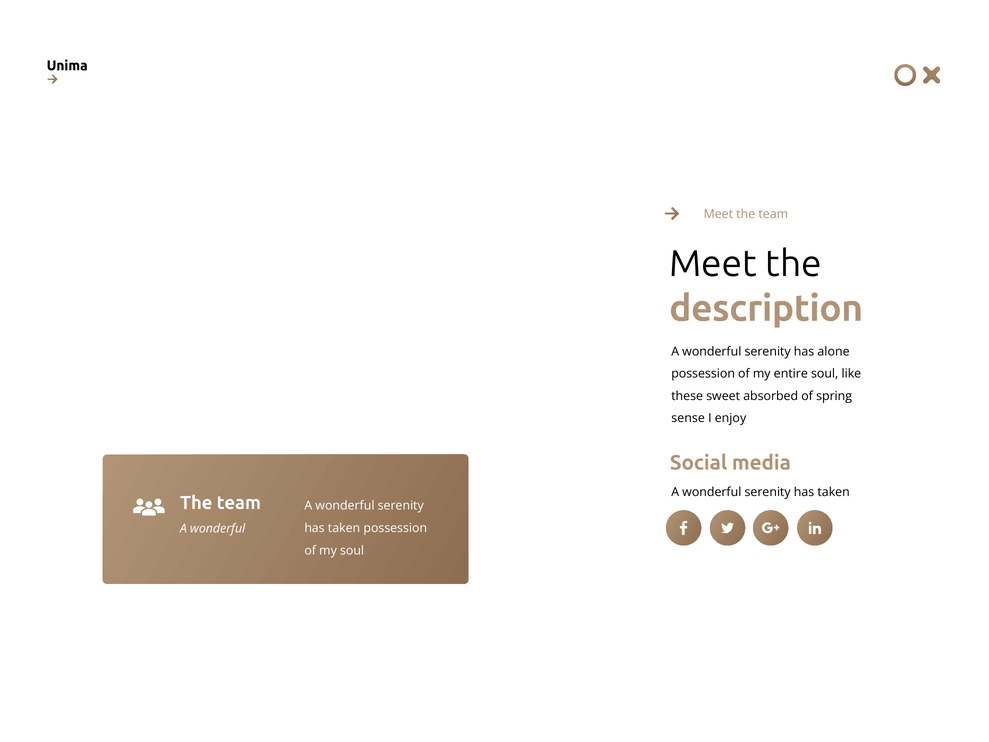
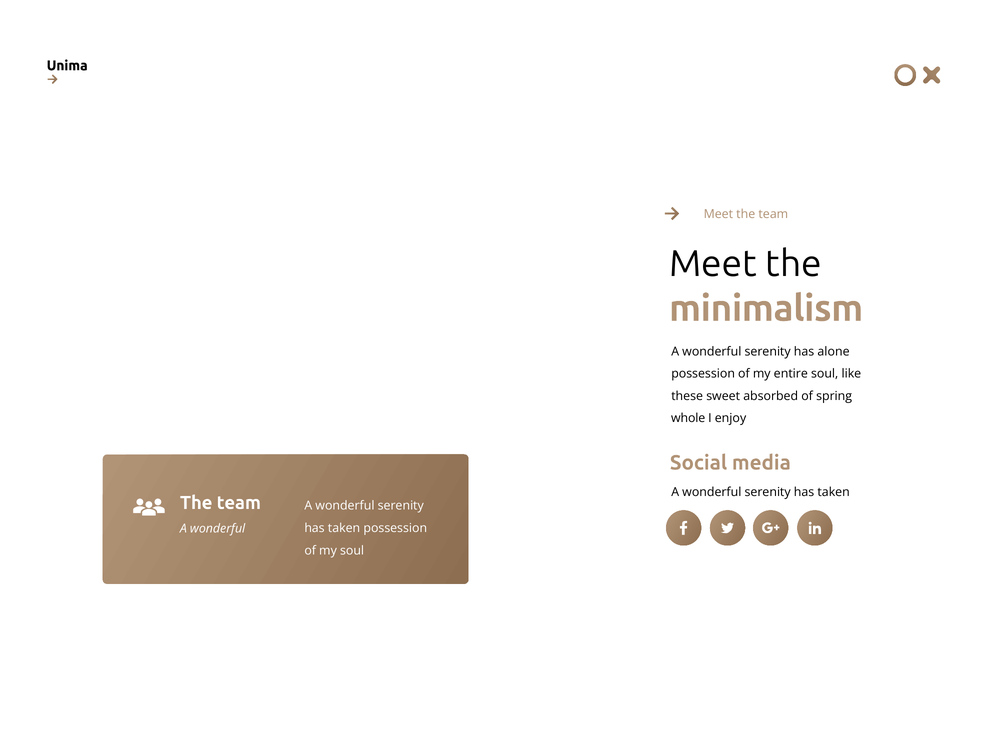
description: description -> minimalism (766, 308)
sense: sense -> whole (688, 418)
